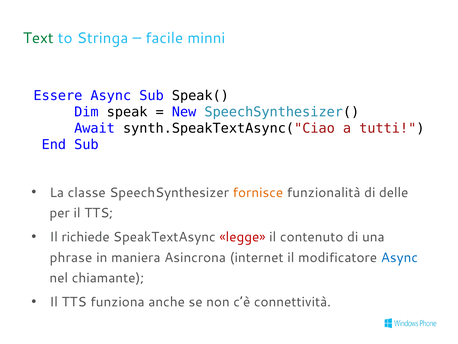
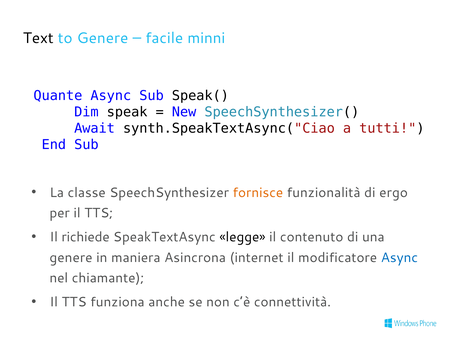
Text colour: green -> black (38, 38)
to Stringa: Stringa -> Genere (103, 38)
Essere: Essere -> Quante (58, 96)
delle: delle -> ergo (394, 192)
legge colour: red -> black (242, 237)
phrase: phrase -> genere (71, 257)
